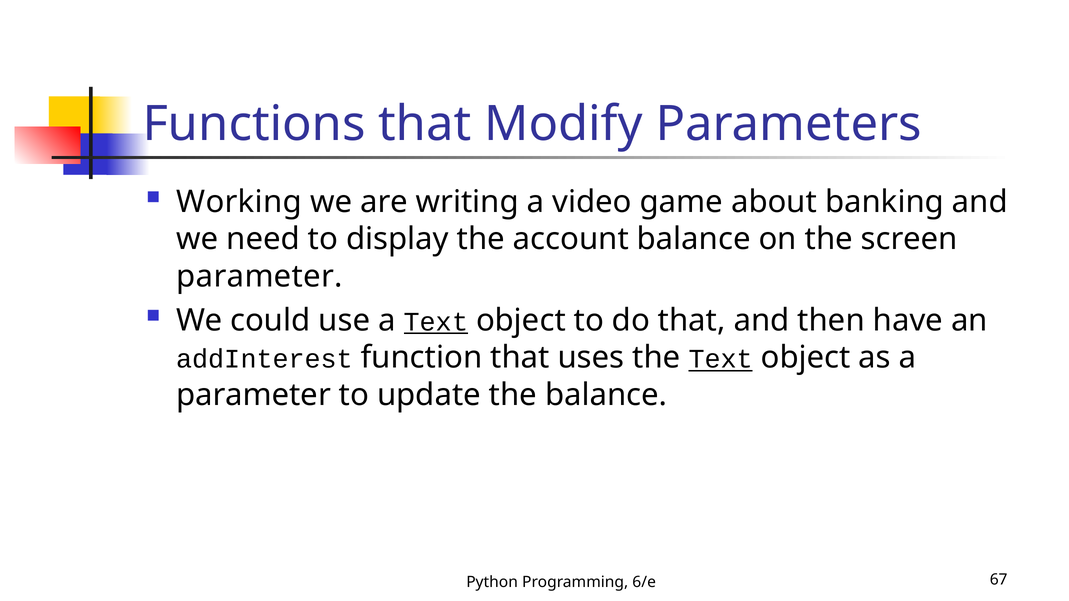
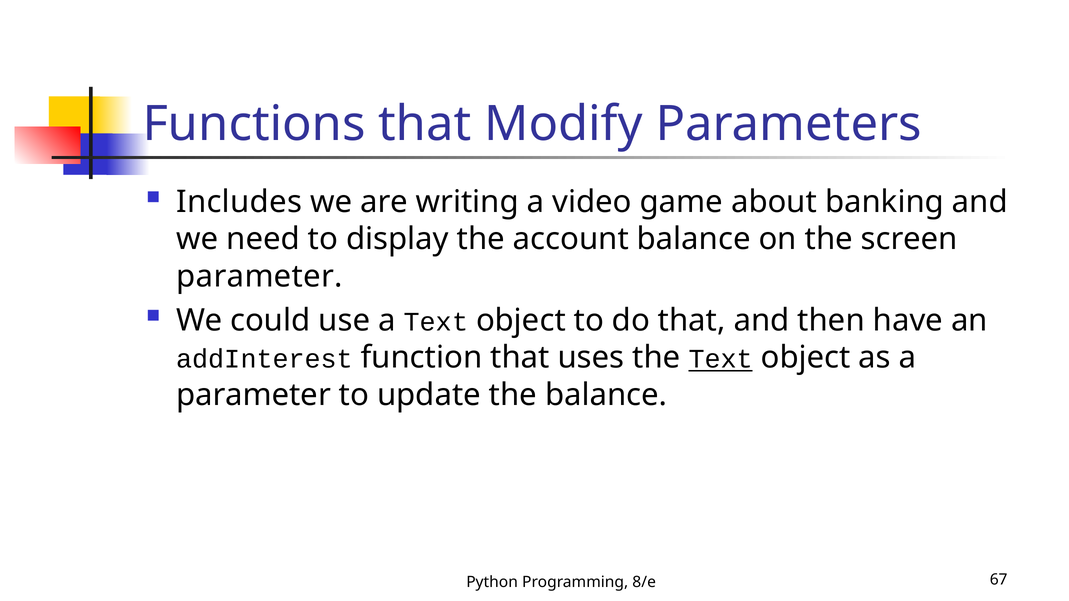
Working: Working -> Includes (239, 202)
Text underline: present -> none (436, 322)
6/e: 6/e -> 8/e (644, 582)
